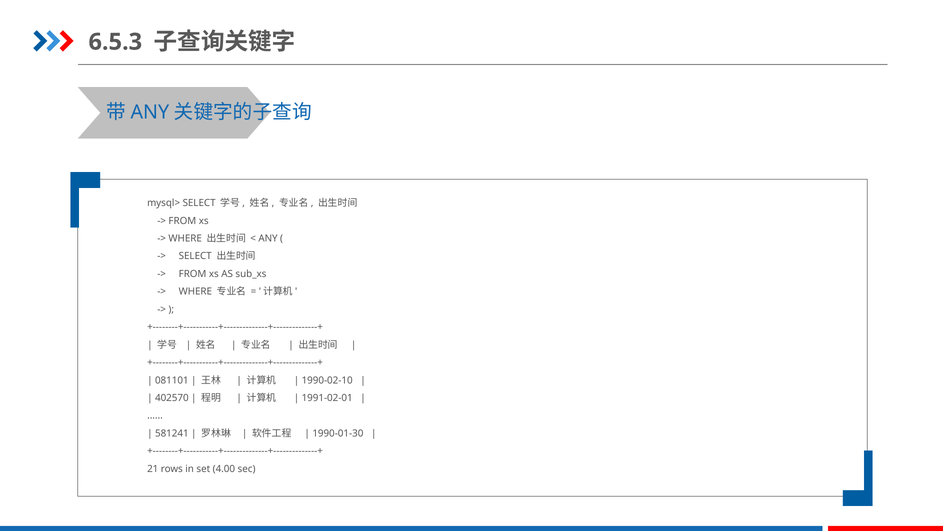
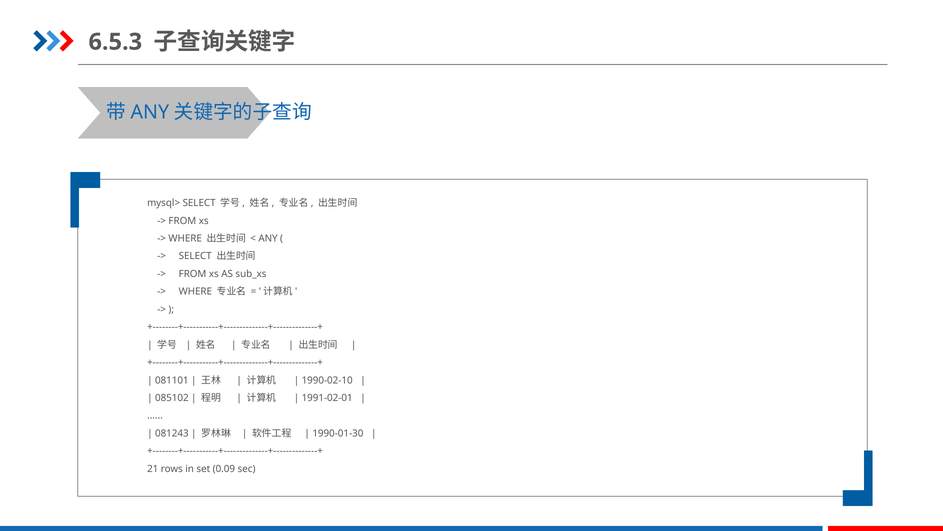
402570: 402570 -> 085102 (172, 398)
581241: 581241 -> 081243 (172, 433)
4.00: 4.00 -> 0.09 (224, 469)
